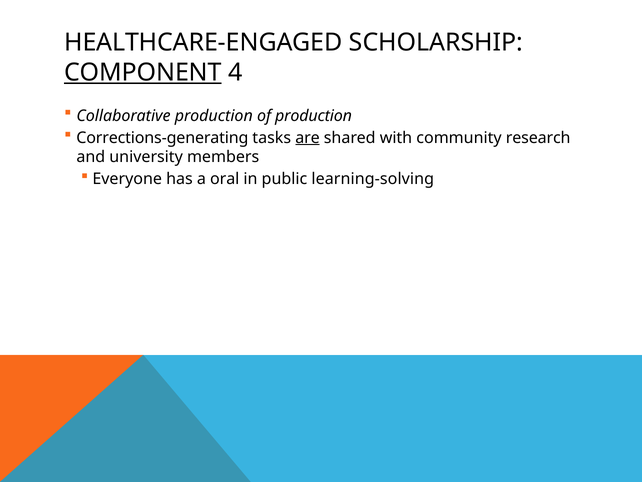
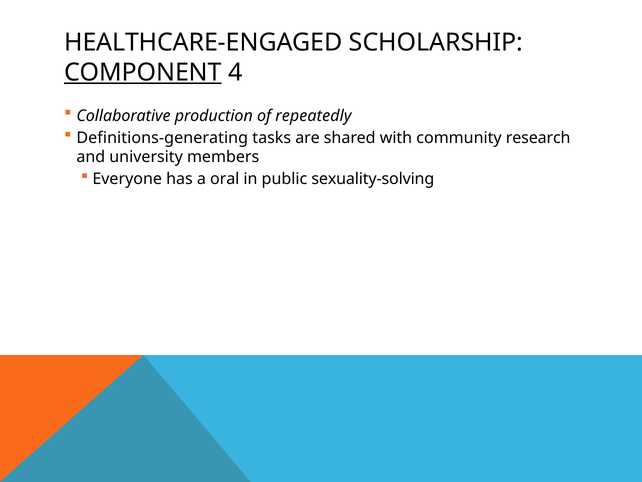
of production: production -> repeatedly (313, 116)
Corrections-generating: Corrections-generating -> Definitions-generating (162, 138)
are underline: present -> none (308, 138)
learning-solving: learning-solving -> sexuality-solving (373, 179)
